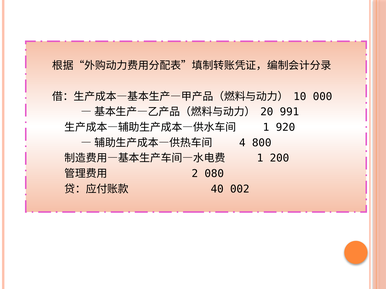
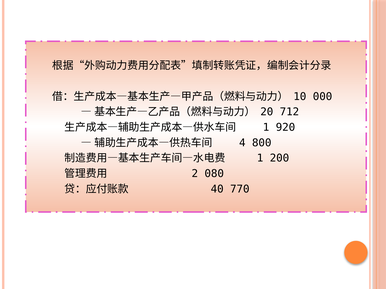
991: 991 -> 712 (289, 112)
002: 002 -> 770 (240, 189)
